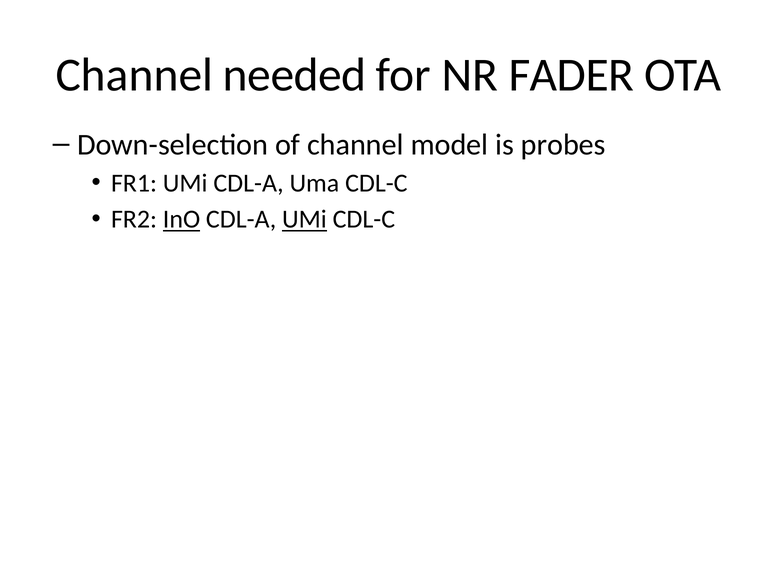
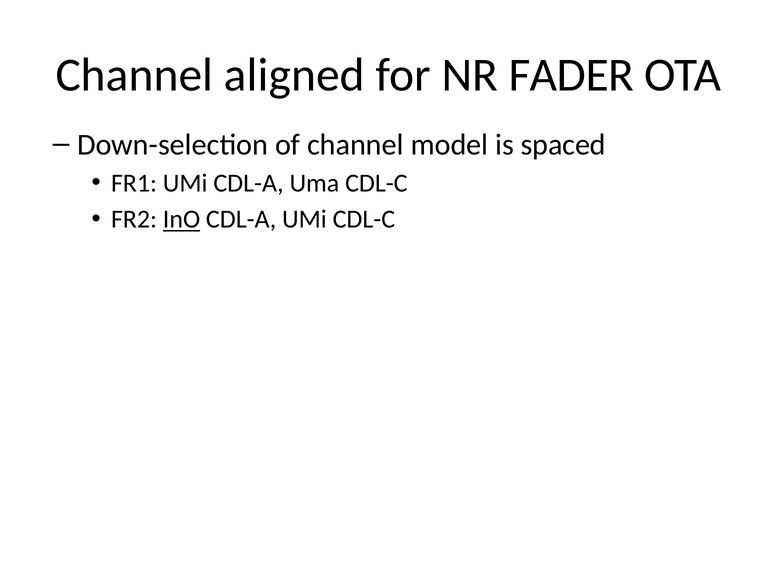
needed: needed -> aligned (294, 75)
probes: probes -> spaced (563, 145)
UMi underline: present -> none (304, 220)
